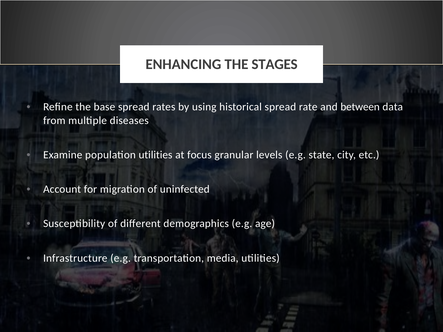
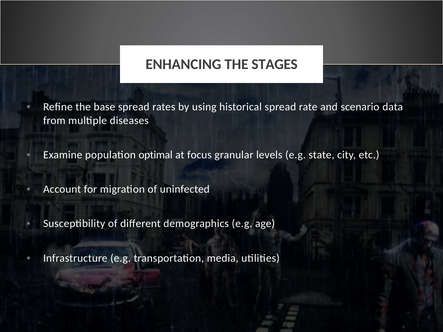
between: between -> scenario (360, 107)
population utilities: utilities -> optimal (156, 155)
